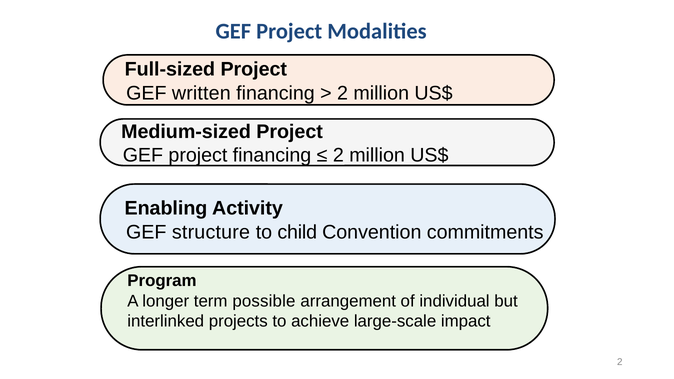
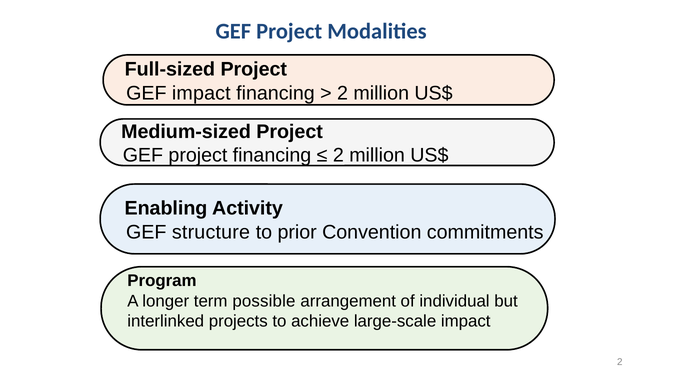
GEF written: written -> impact (201, 93)
child: child -> prior (297, 232)
